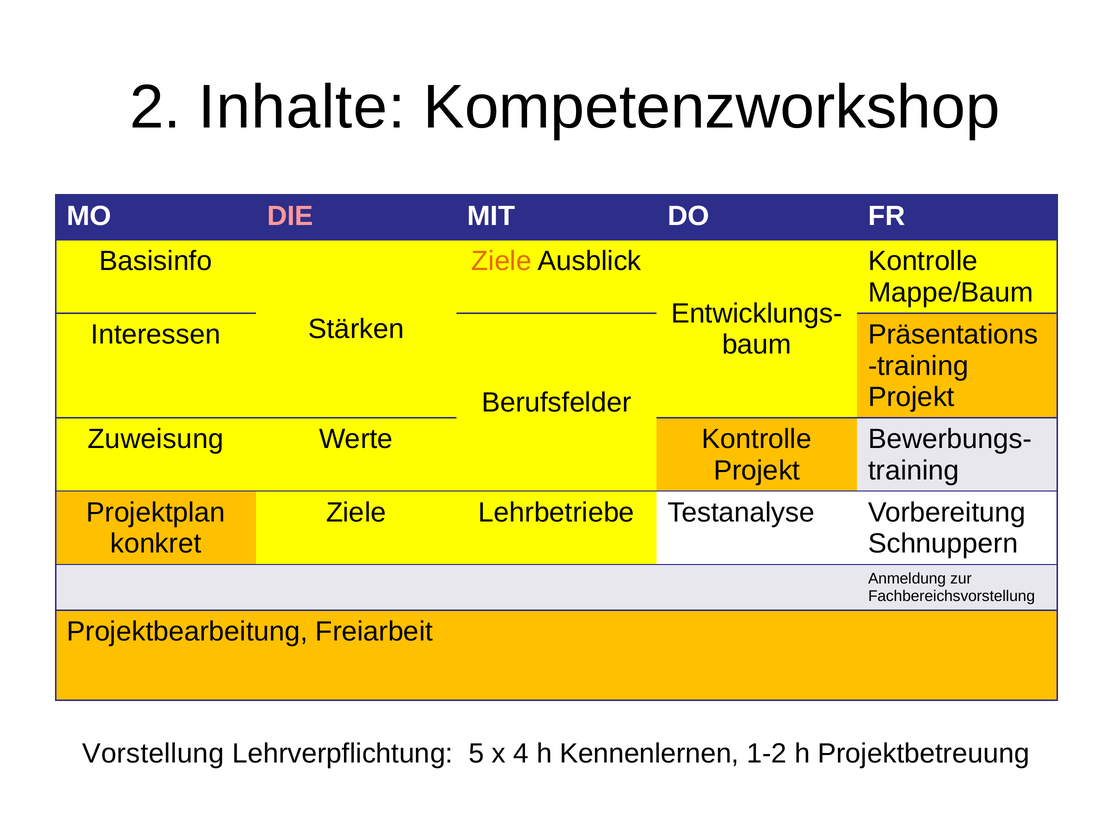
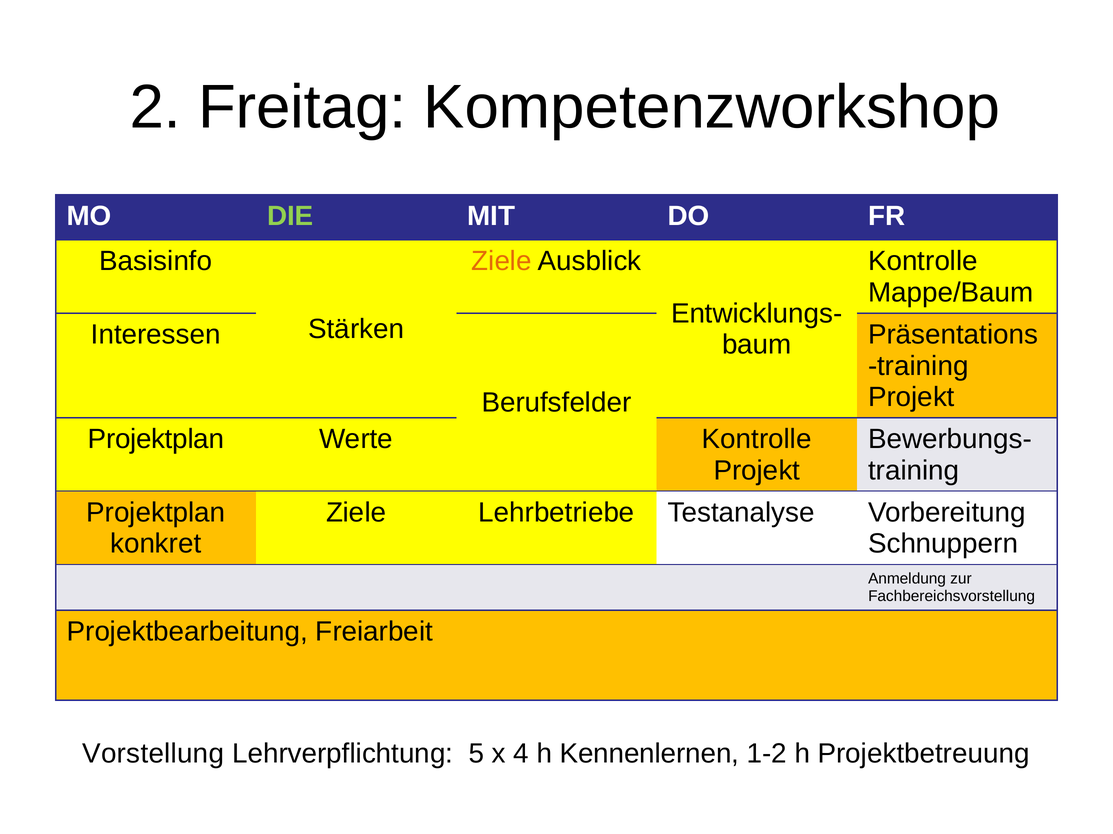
Inhalte: Inhalte -> Freitag (302, 107)
DIE colour: pink -> light green (290, 216)
Zuweisung: Zuweisung -> Projektplan (156, 440)
